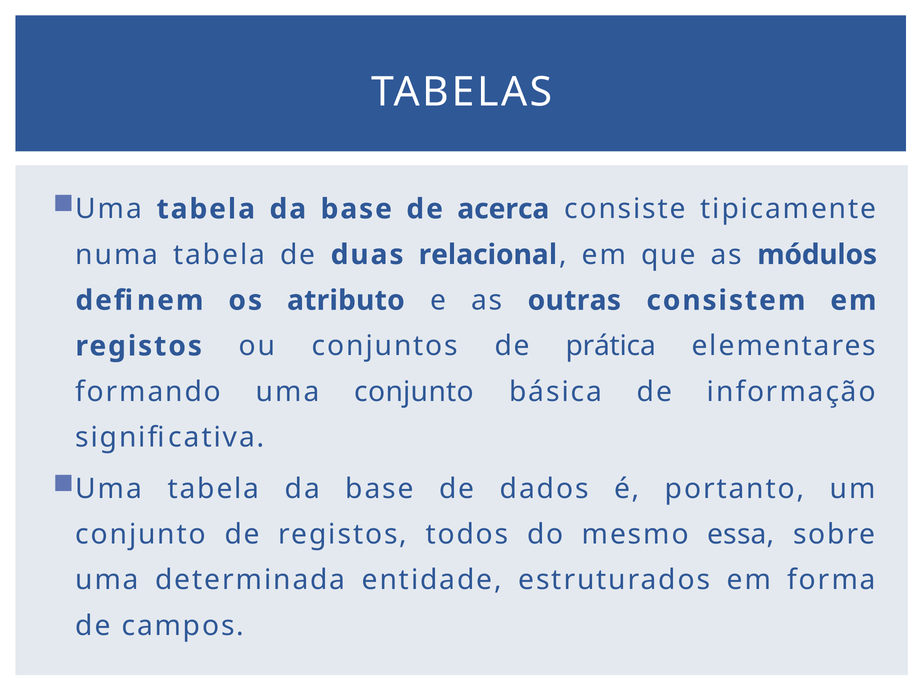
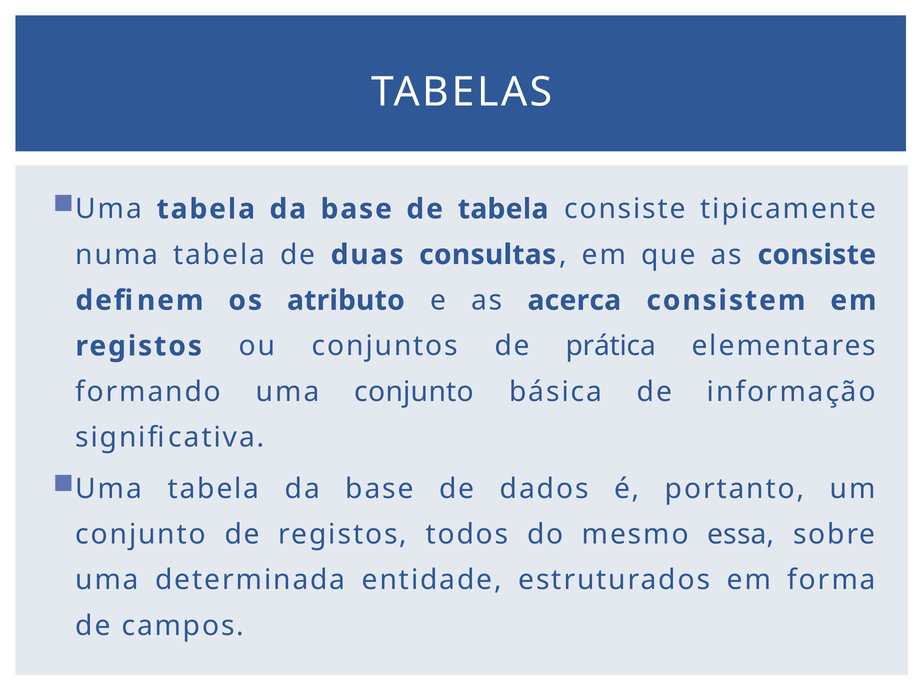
de acerca: acerca -> tabela (503, 209)
relacional: relacional -> consultas (488, 255)
as módulos: módulos -> consiste (817, 255)
outras: outras -> acerca (574, 300)
